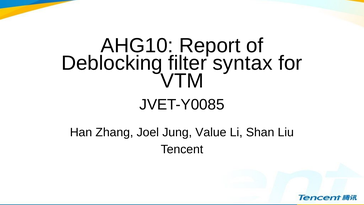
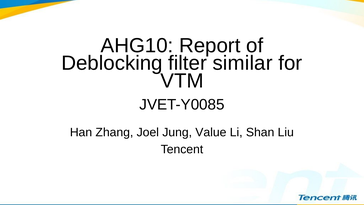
syntax: syntax -> similar (243, 63)
